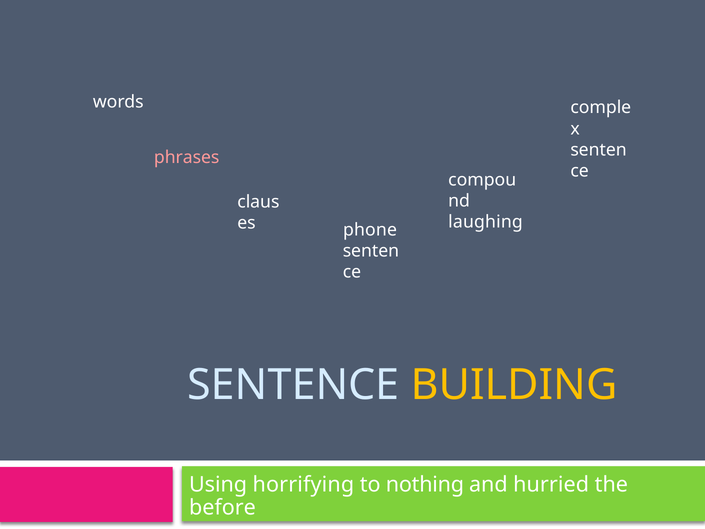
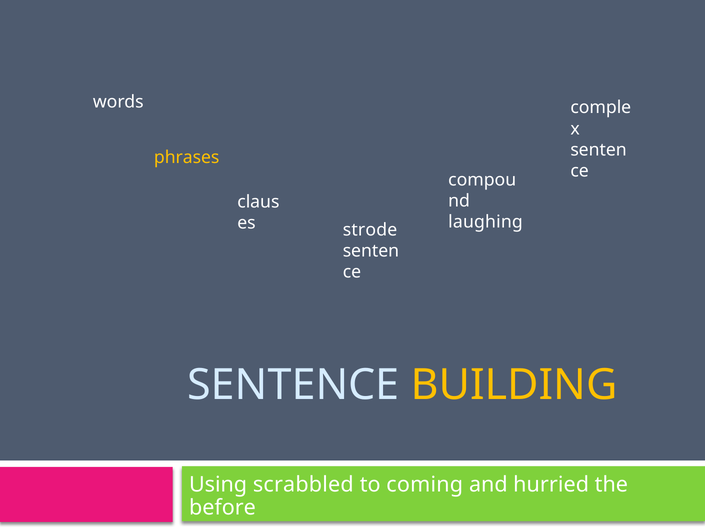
phrases colour: pink -> yellow (187, 157)
phone: phone -> strode (370, 230)
horrifying: horrifying -> scrabbled (303, 484)
nothing: nothing -> coming (425, 484)
